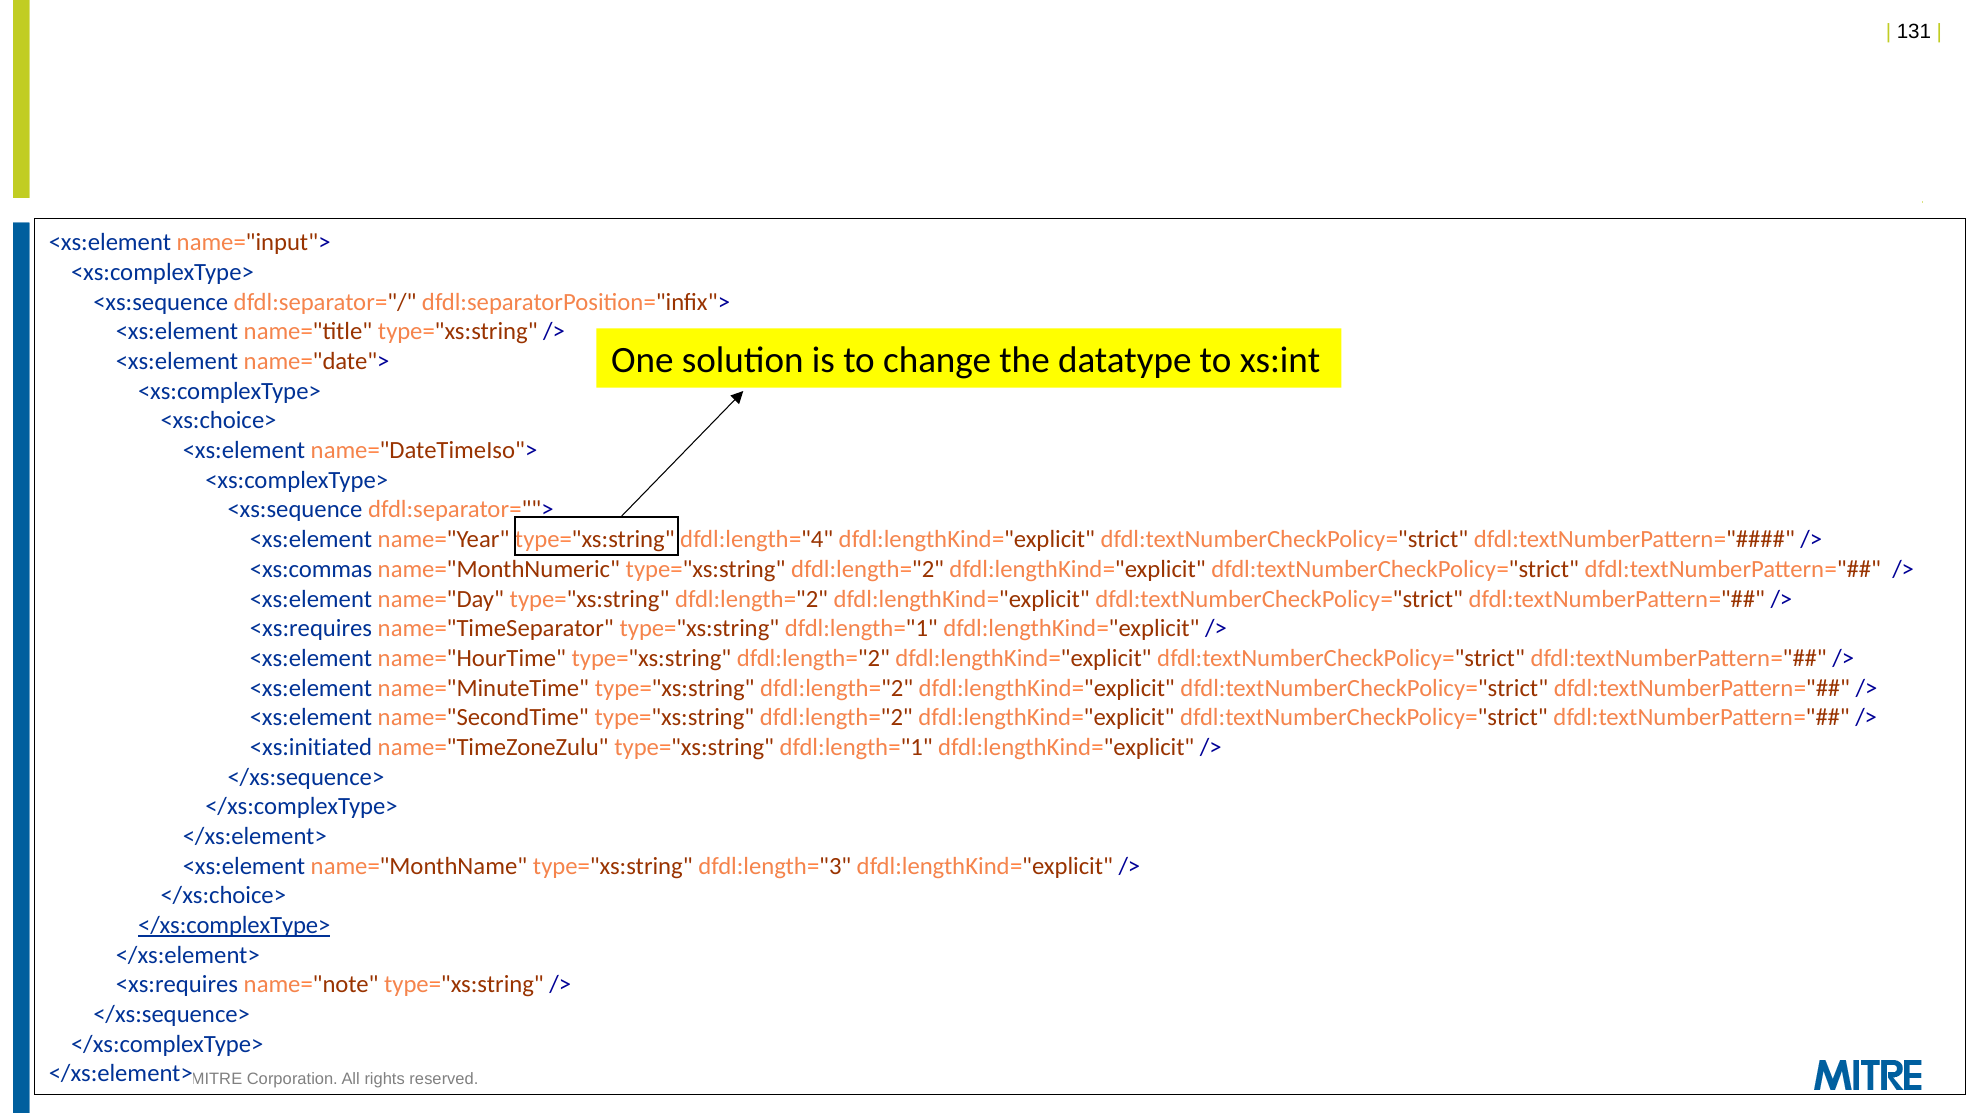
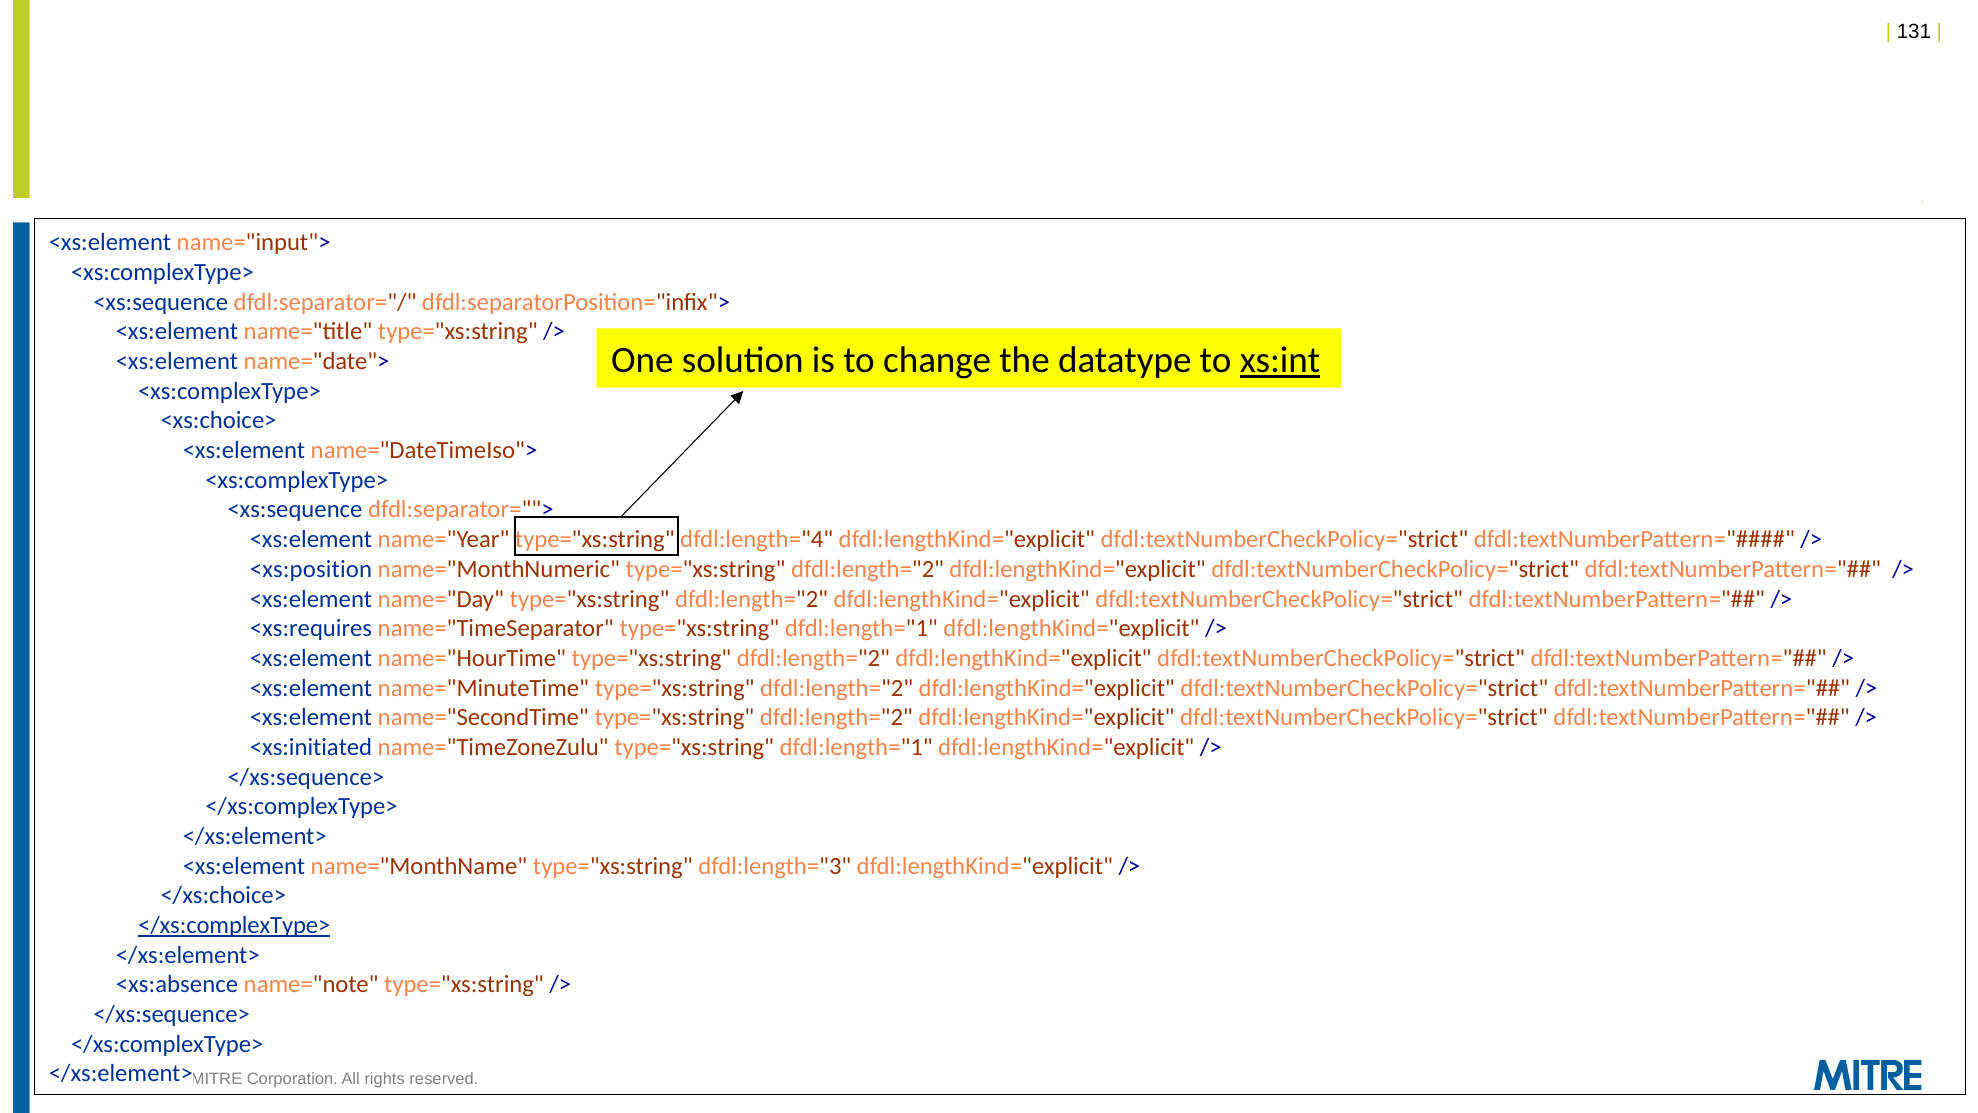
xs:int underline: none -> present (1280, 361)
<xs:commas: <xs:commas -> <xs:position (311, 569)
<xs:requires: <xs:requires -> <xs:absence (177, 984)
